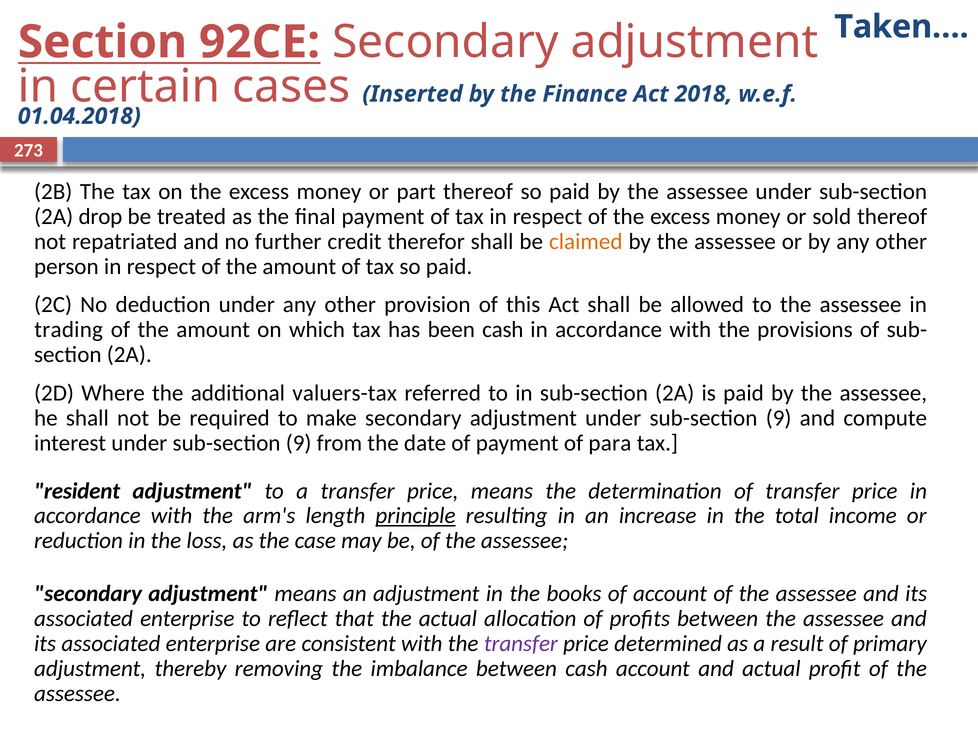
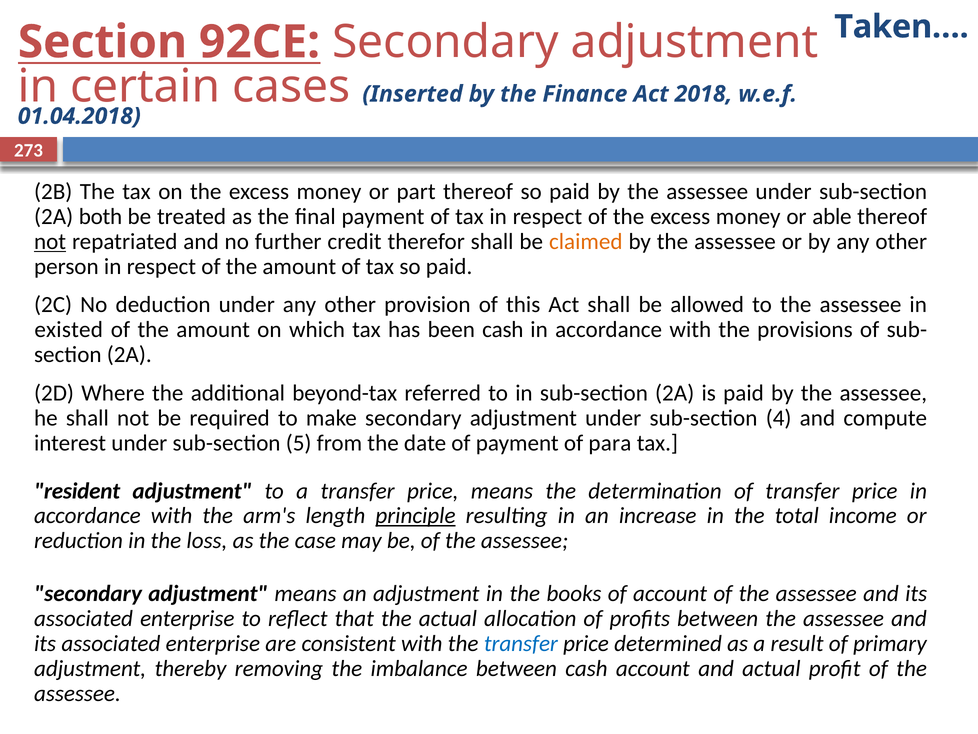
drop: drop -> both (100, 216)
sold: sold -> able (832, 216)
not underline: none -> present (50, 241)
trading: trading -> existed (69, 330)
valuers-tax: valuers-tax -> beyond-tax (345, 393)
adjustment under sub-section 9: 9 -> 4 (779, 418)
interest under sub-section 9: 9 -> 5 (299, 443)
transfer colour: purple -> blue (521, 643)
